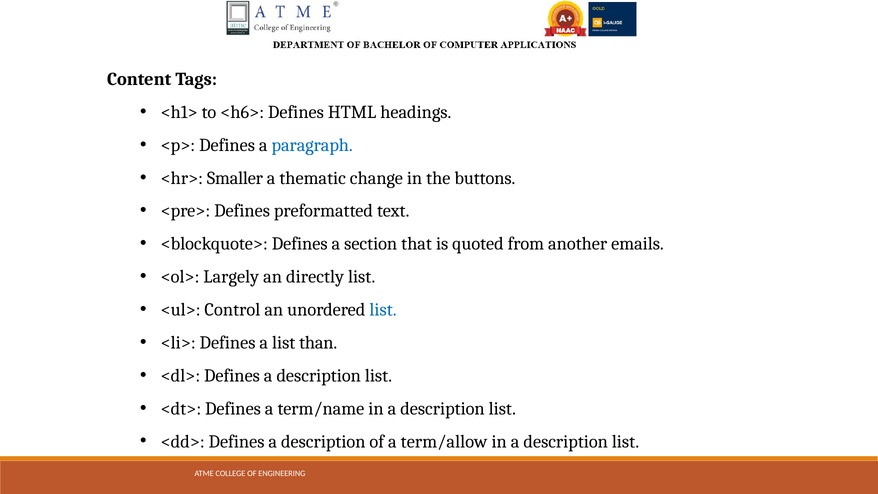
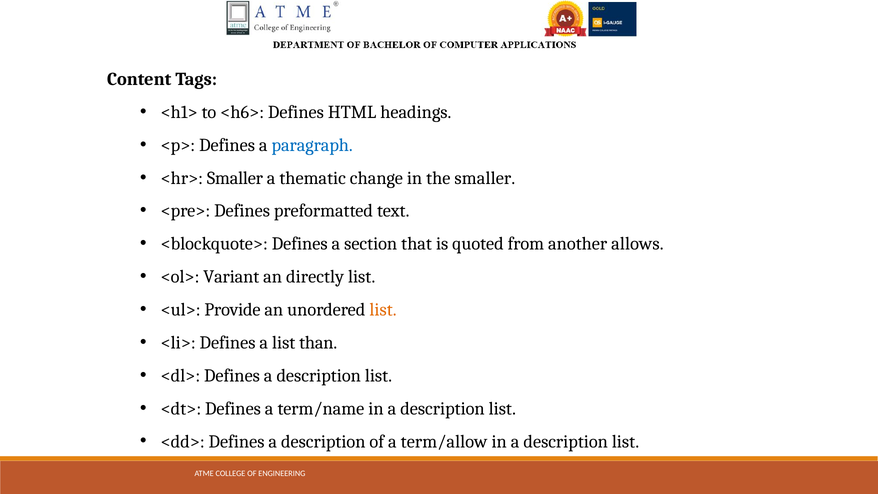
the buttons: buttons -> smaller (485, 178)
emails: emails -> allows (637, 244)
Largely: Largely -> Variant (231, 277)
Control: Control -> Provide (232, 310)
list colour: blue -> orange (383, 310)
